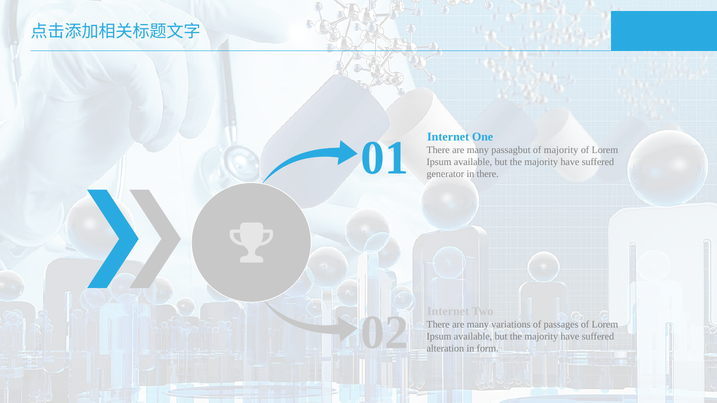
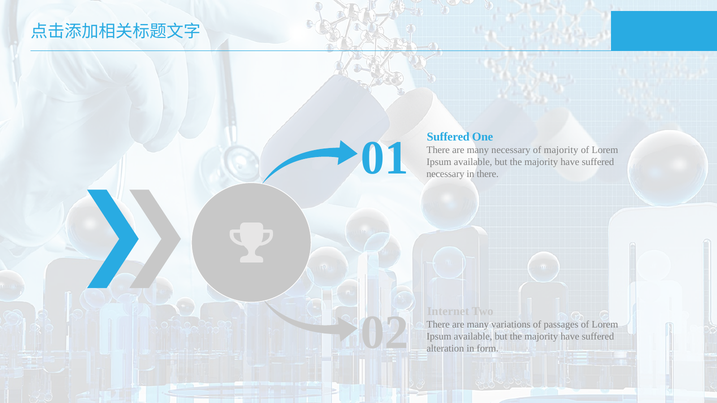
Internet: Internet -> Suffered (448, 137)
many passagbut: passagbut -> necessary (511, 150)
generator: generator -> necessary (445, 174)
